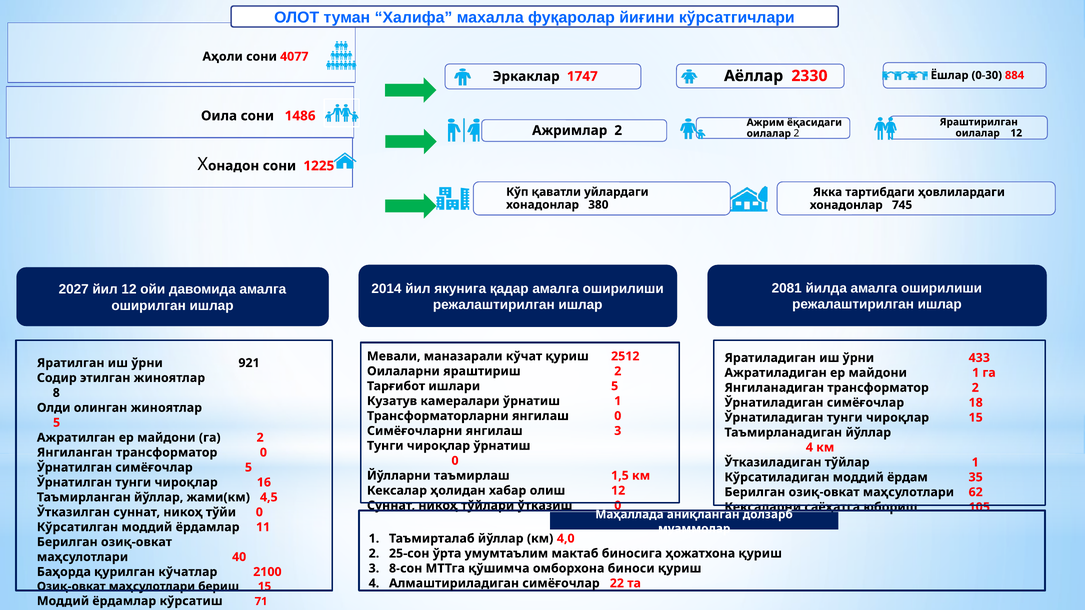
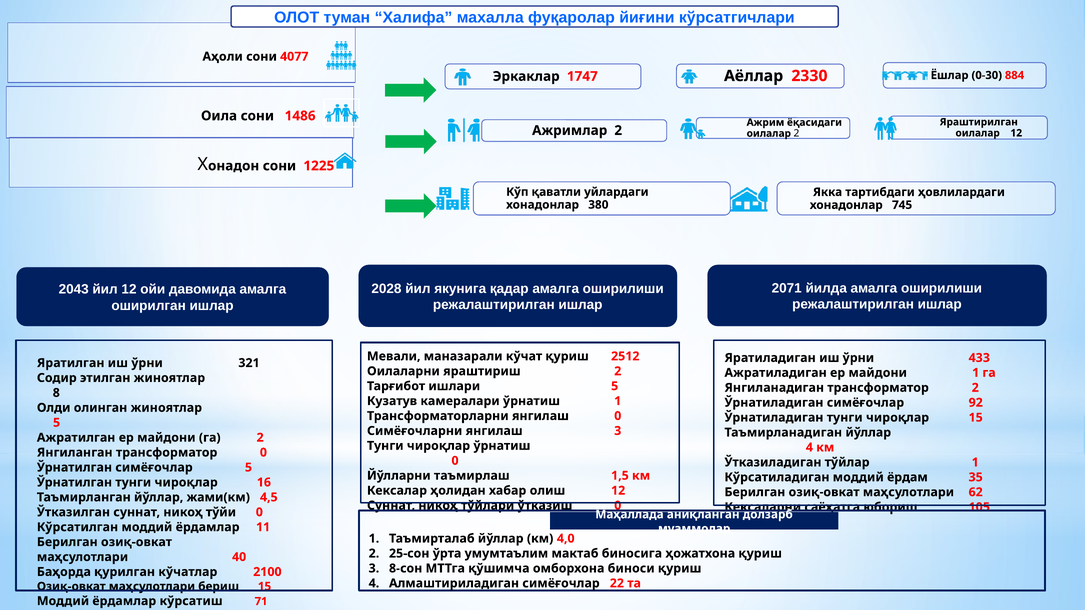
2081: 2081 -> 2071 (787, 288)
2014: 2014 -> 2028 (386, 289)
2027: 2027 -> 2043 (74, 290)
921: 921 -> 321 (249, 363)
18: 18 -> 92 (976, 403)
